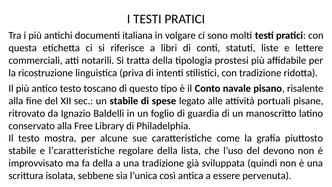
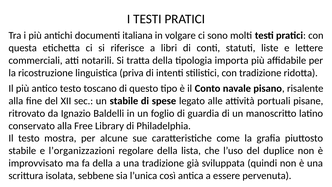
prostesi: prostesi -> importa (232, 60)
l’caratteristiche: l’caratteristiche -> l’organizzazioni (82, 151)
devono: devono -> duplice (279, 151)
